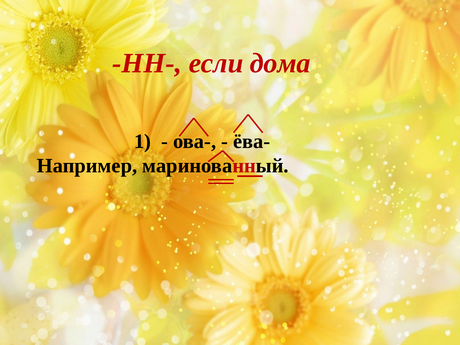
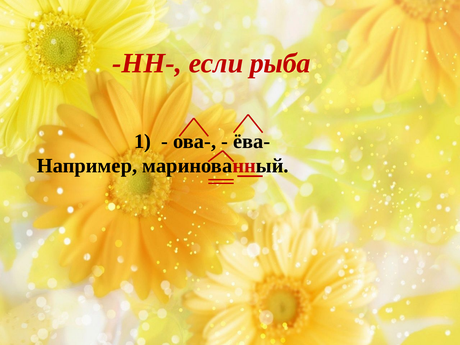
дома: дома -> рыба (280, 63)
